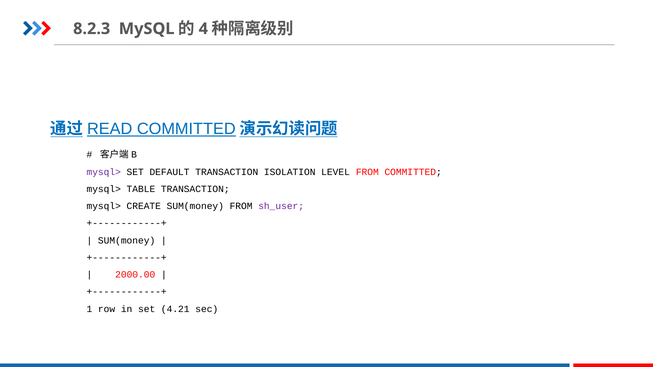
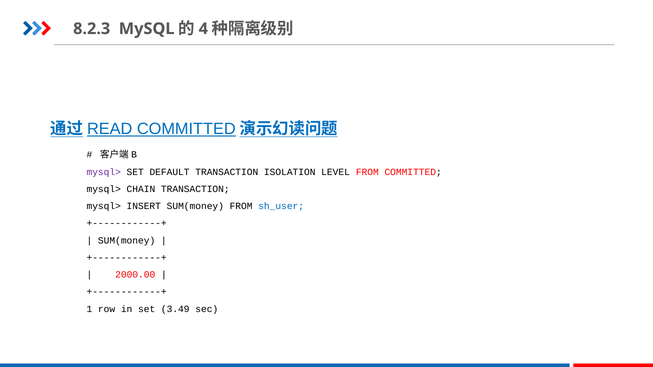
TABLE: TABLE -> CHAIN (141, 189)
CREATE: CREATE -> INSERT (144, 206)
sh_user colour: purple -> blue (281, 206)
4.21: 4.21 -> 3.49 (175, 309)
